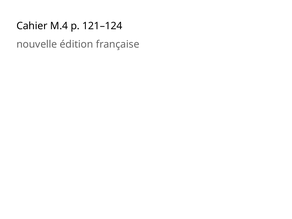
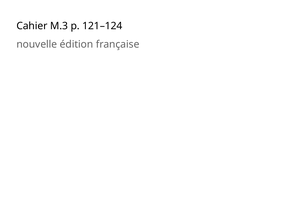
M.4: M.4 -> M.3 (59, 26)
